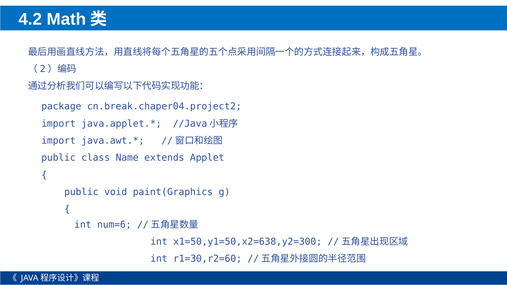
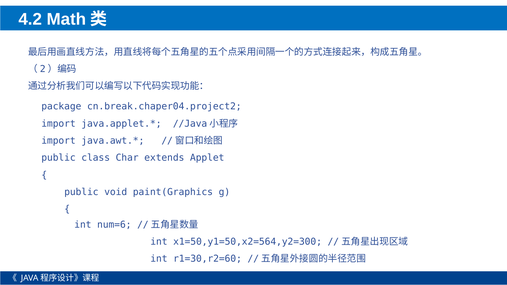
Name: Name -> Char (127, 158)
x1=50,y1=50,x2=638,y2=300: x1=50,y1=50,x2=638,y2=300 -> x1=50,y1=50,x2=564,y2=300 (248, 242)
